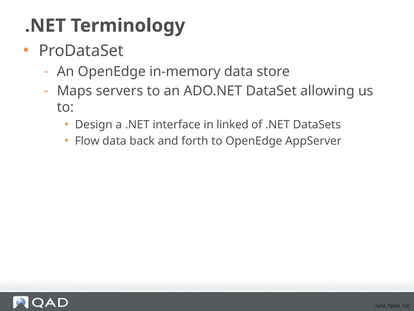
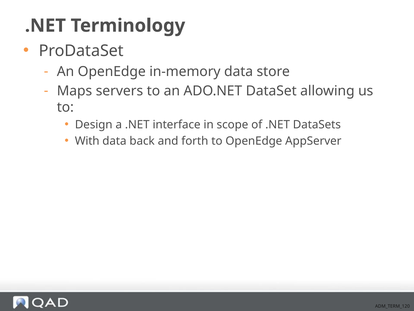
linked: linked -> scope (232, 125)
Flow: Flow -> With (87, 141)
